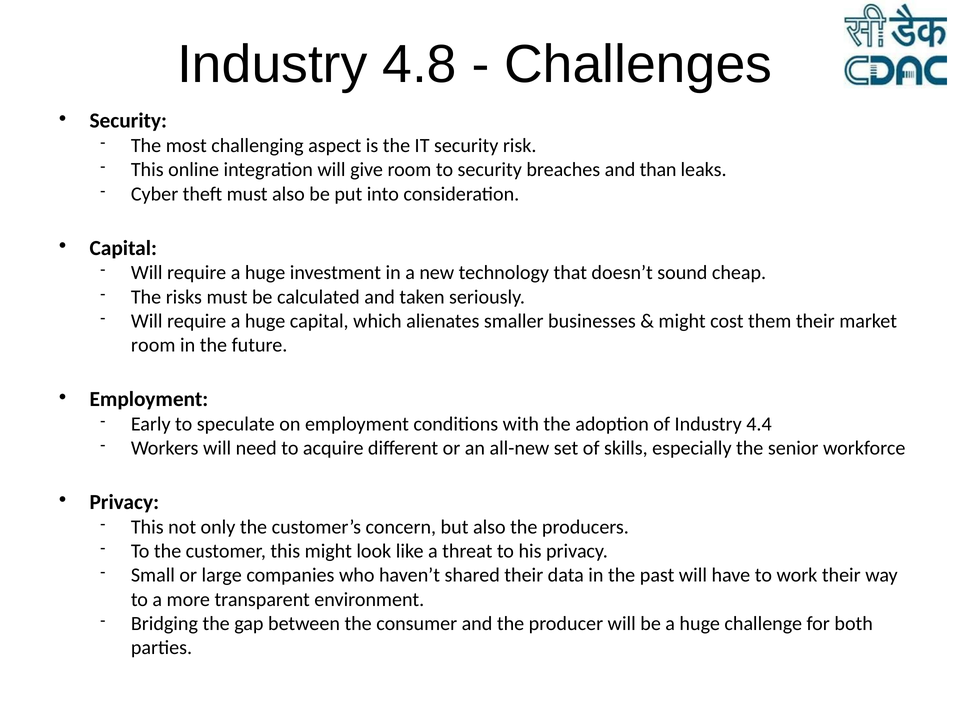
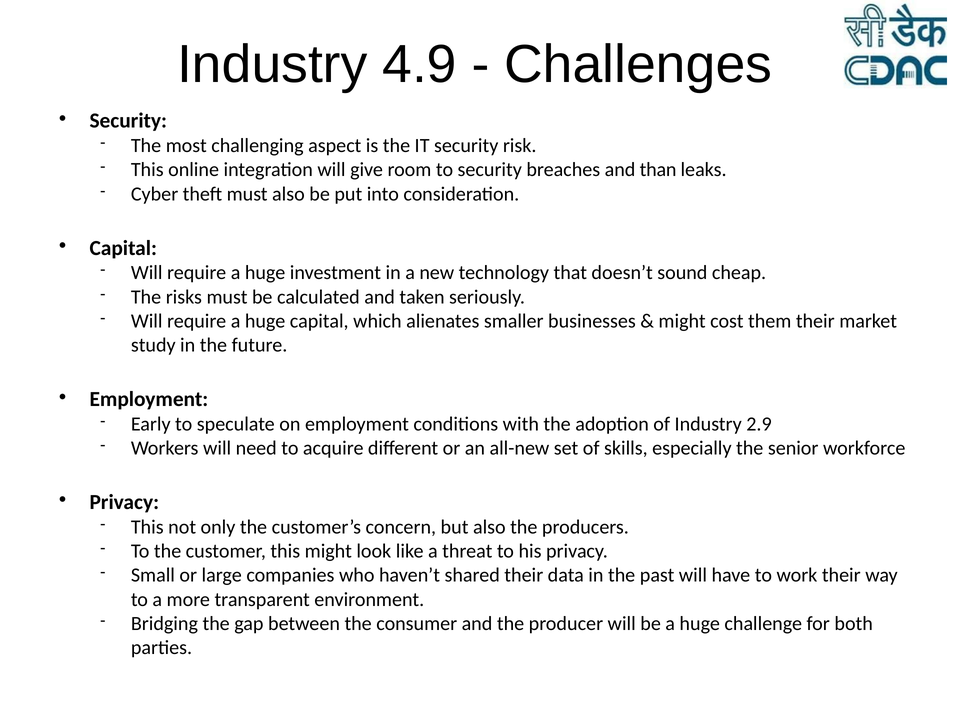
4.8: 4.8 -> 4.9 (420, 64)
room: room -> study (153, 345)
4.4: 4.4 -> 2.9 (759, 424)
